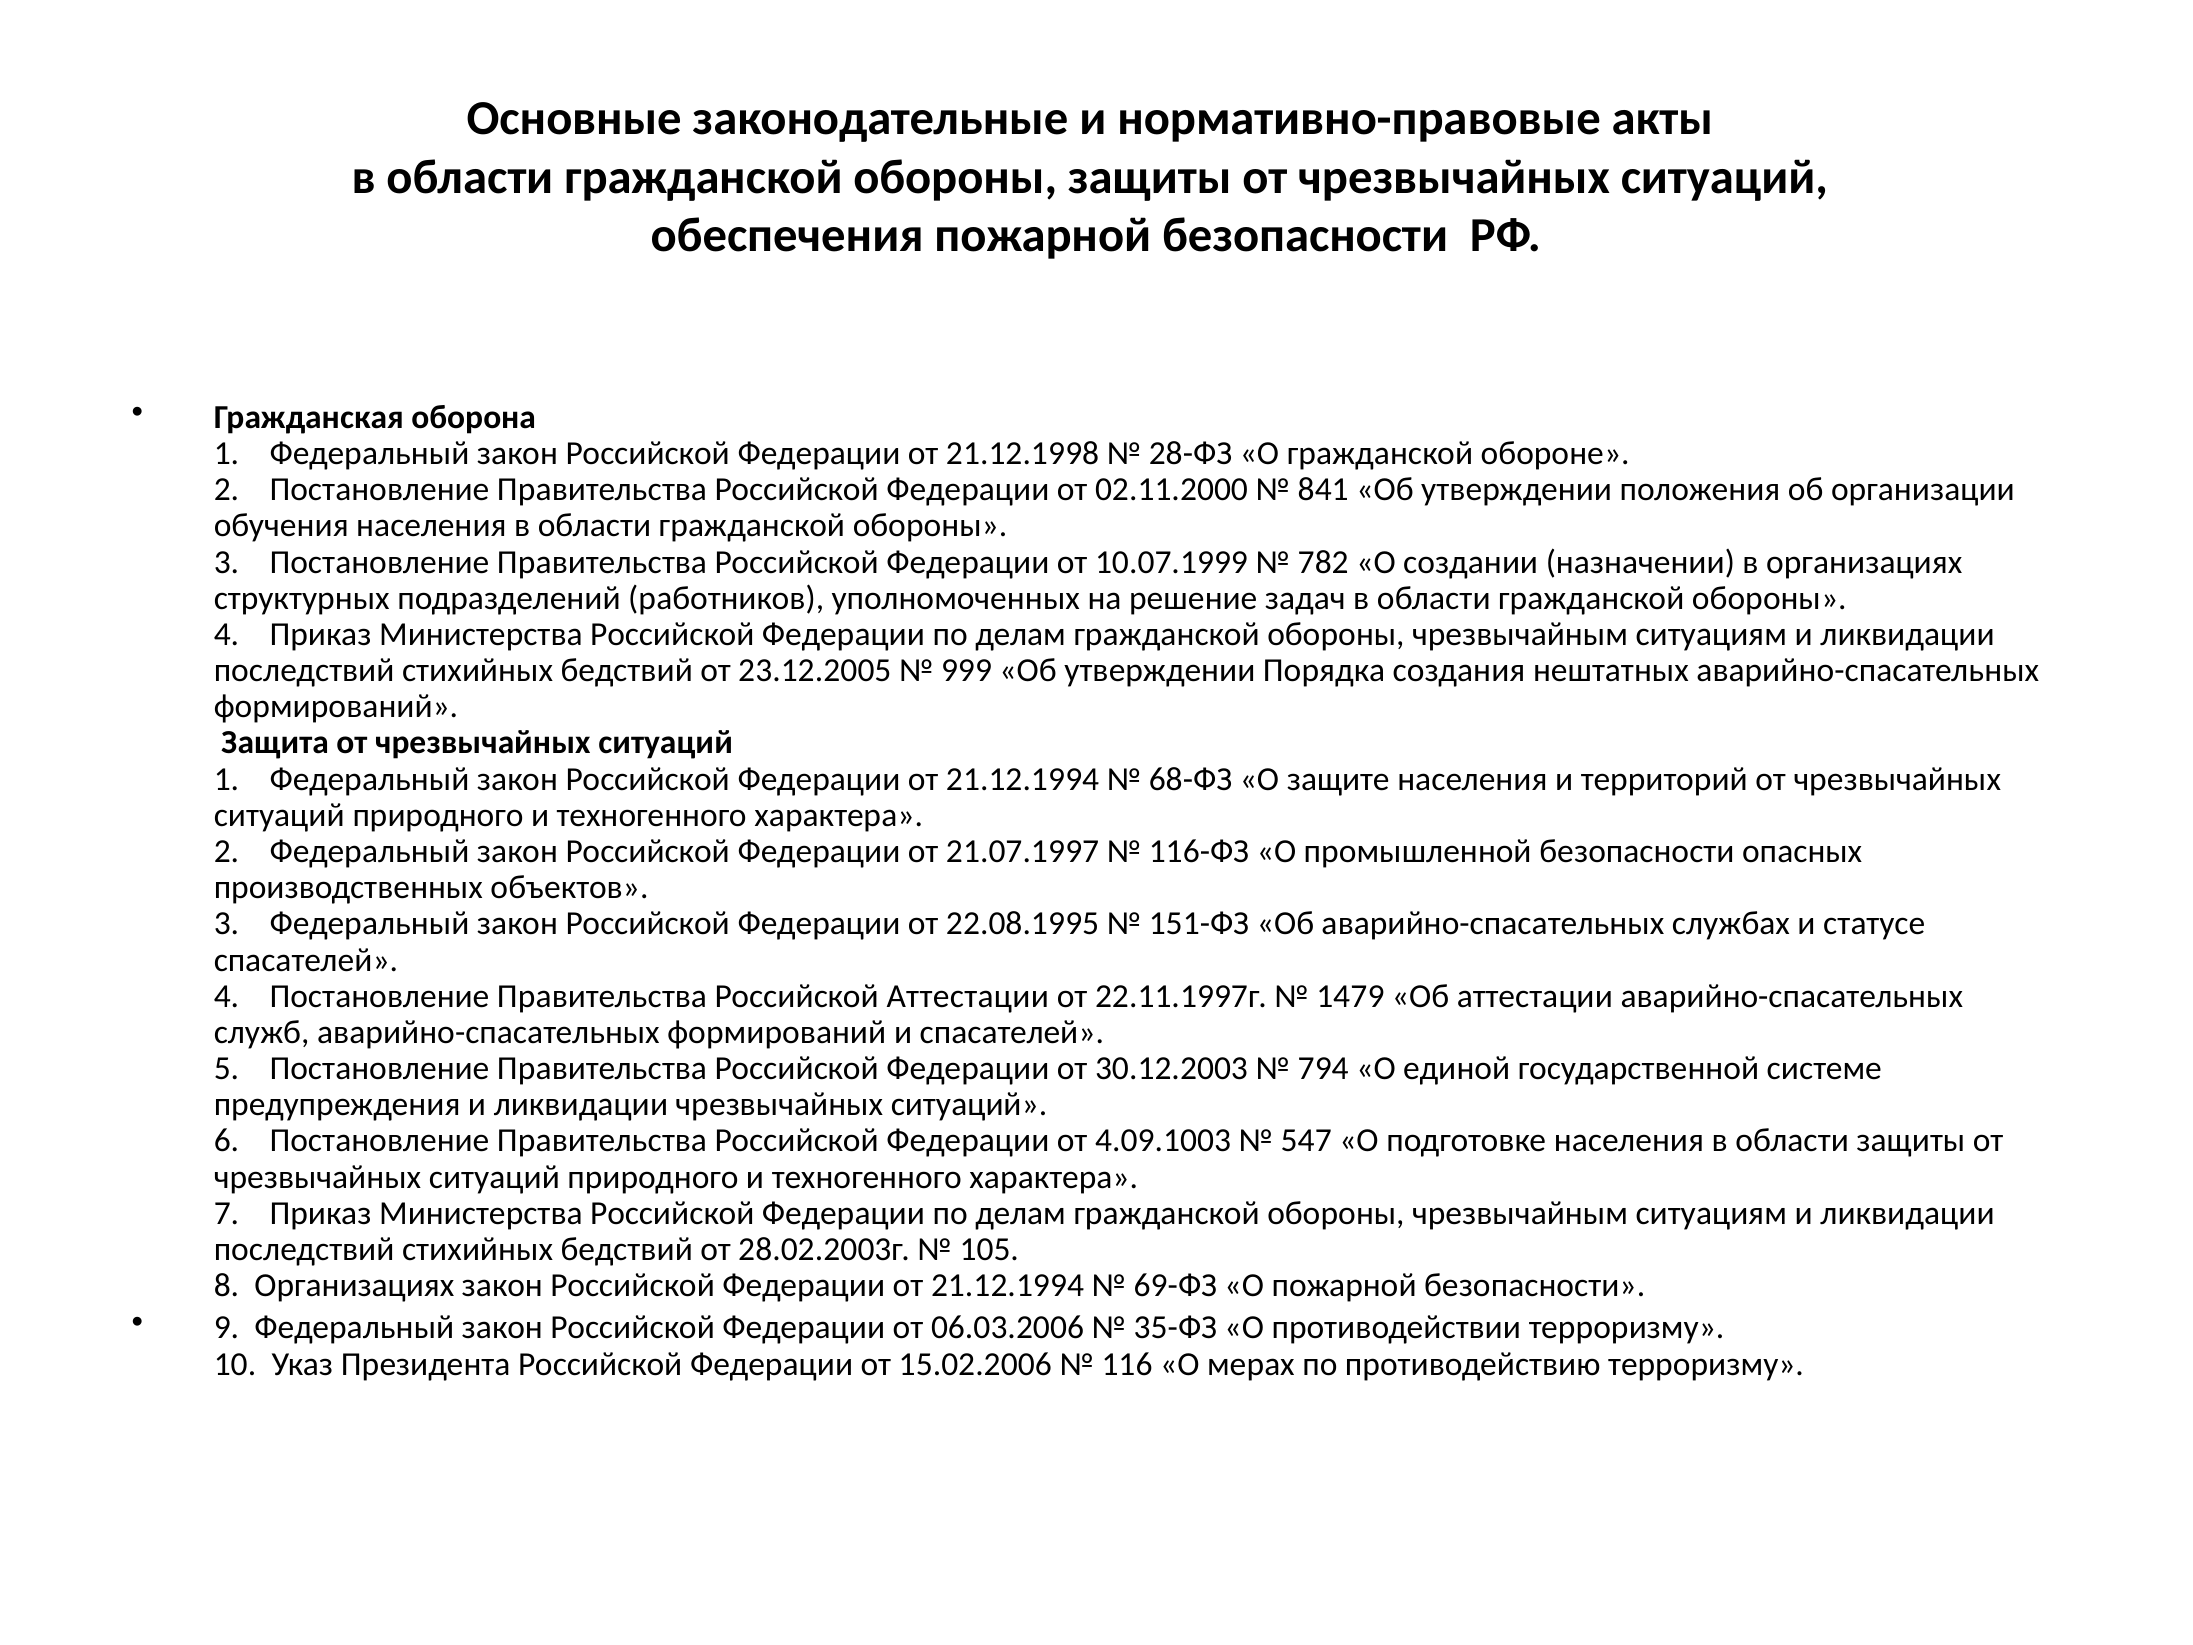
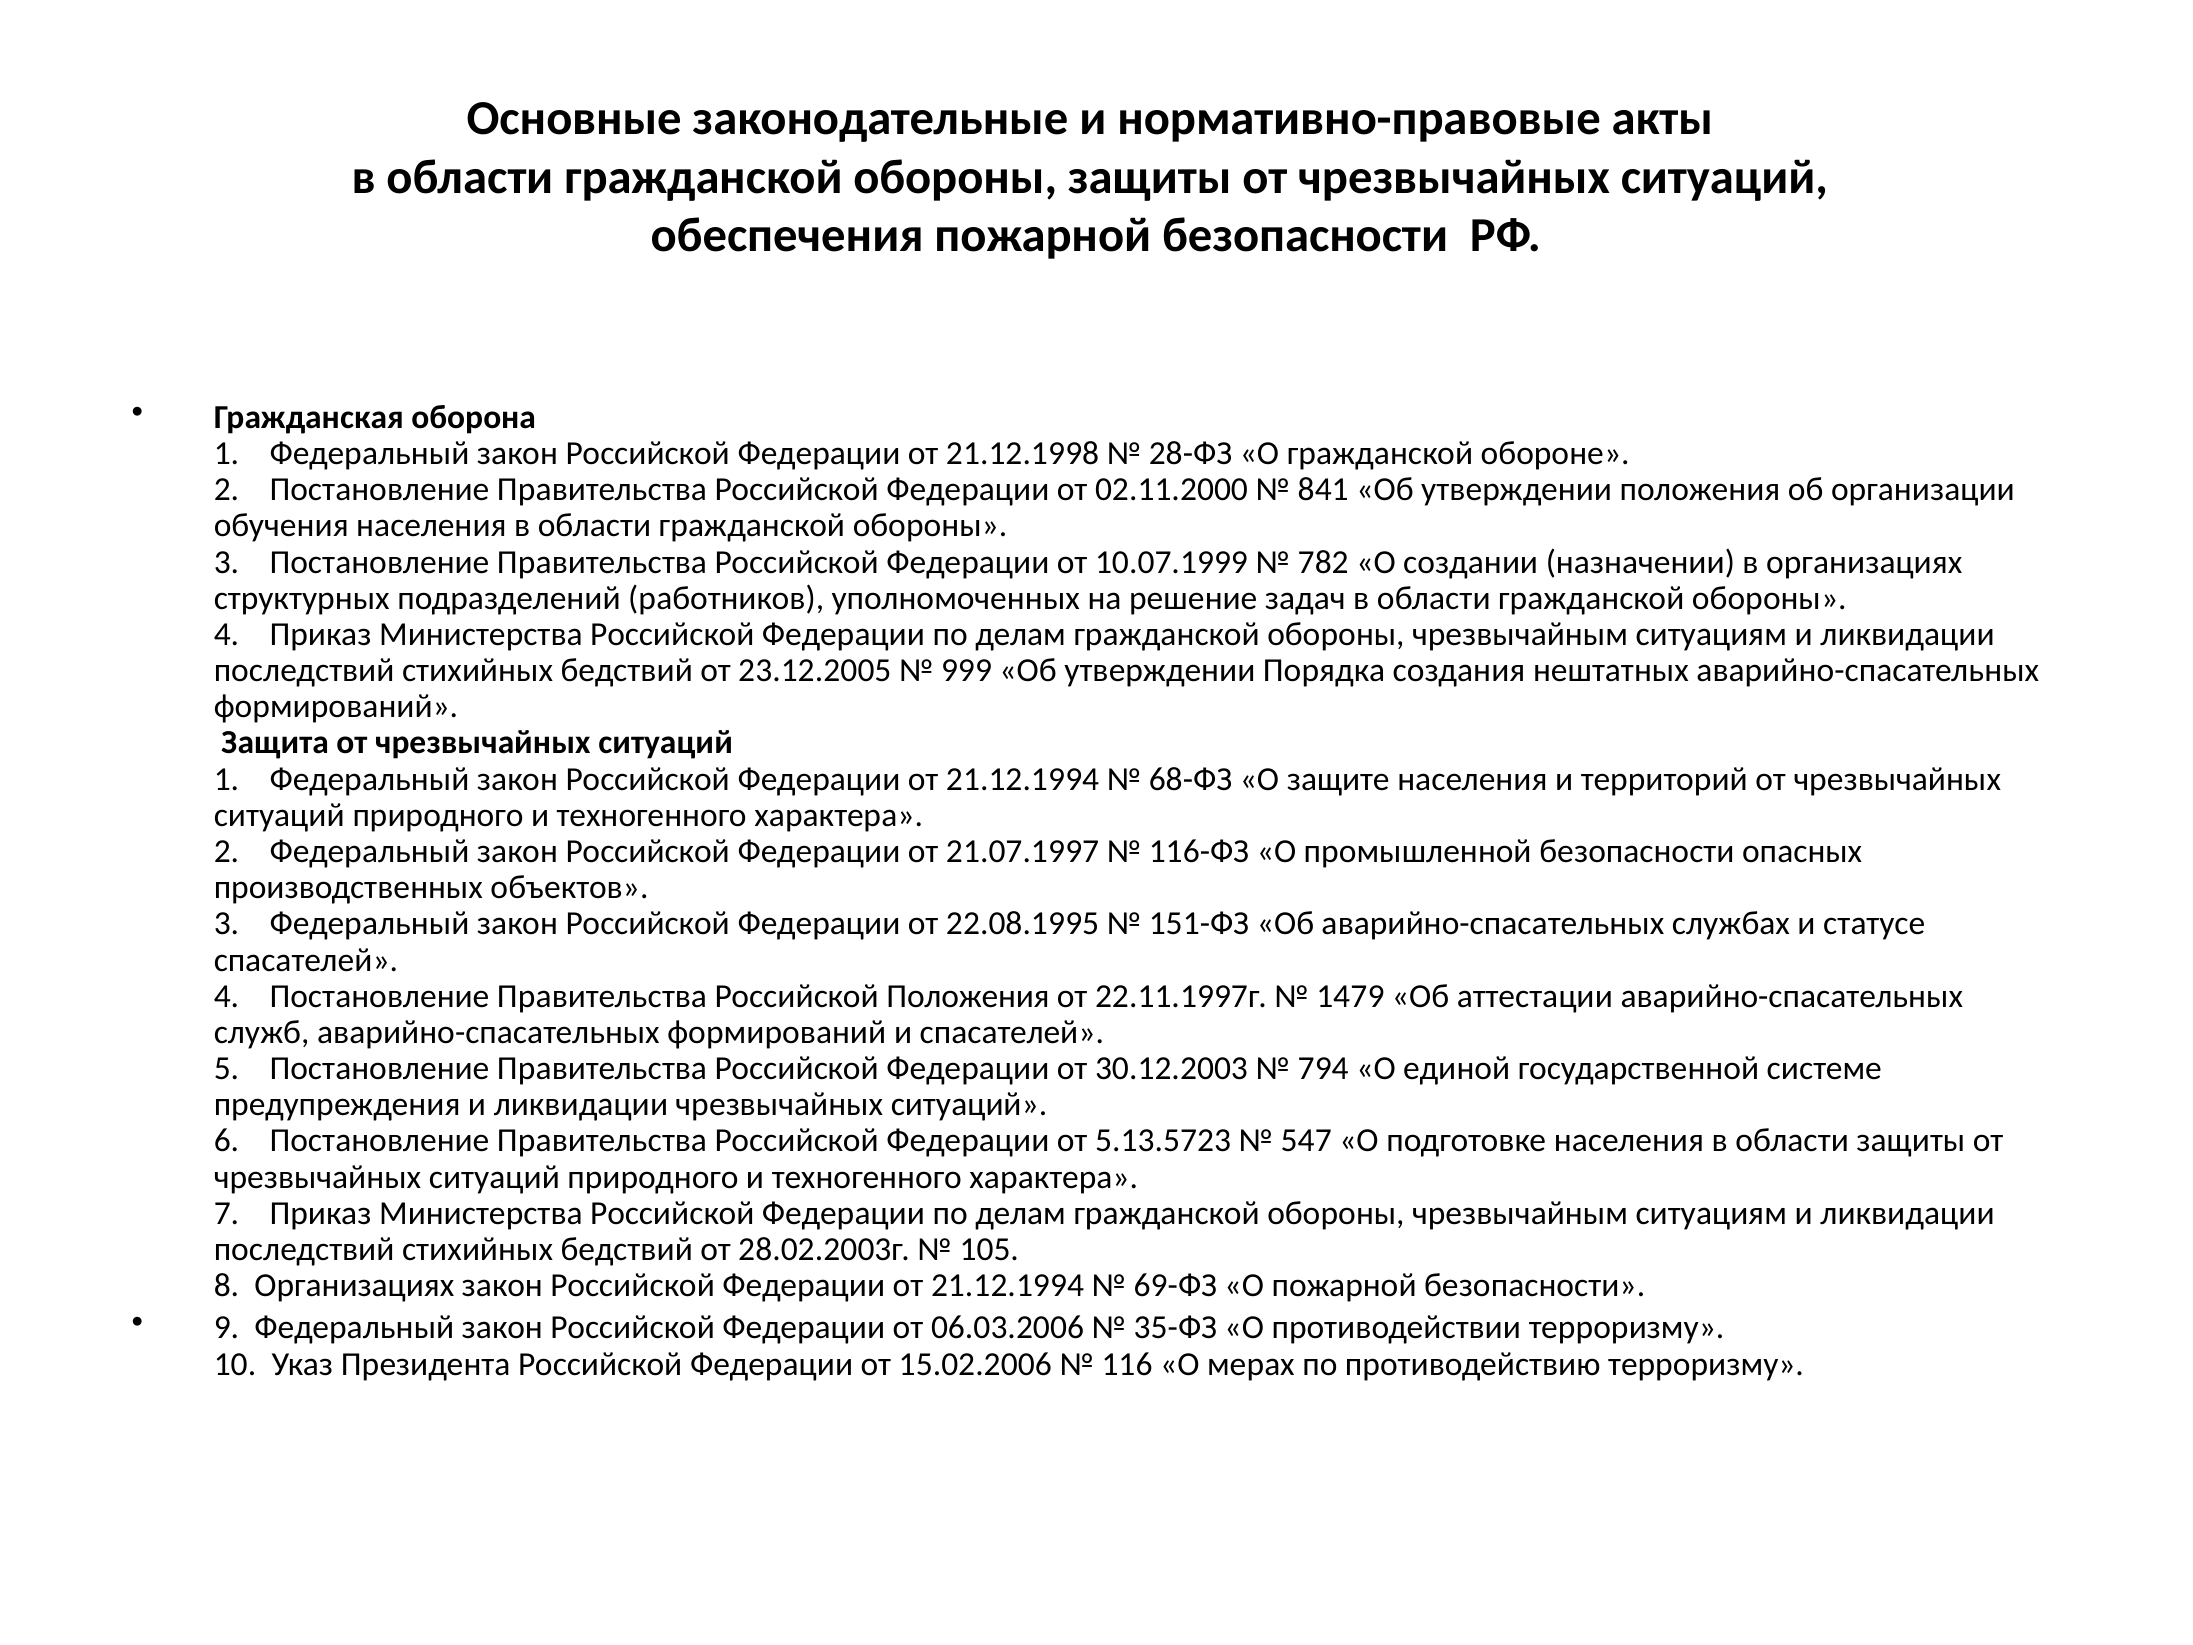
Российской Аттестации: Аттестации -> Положения (968, 996)
4.09.1003: 4.09.1003 -> 5.13.5723 (1163, 1141)
